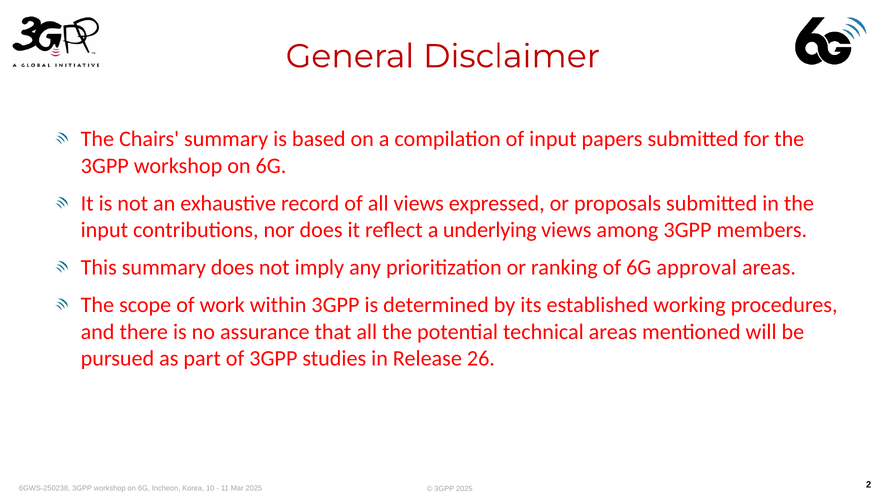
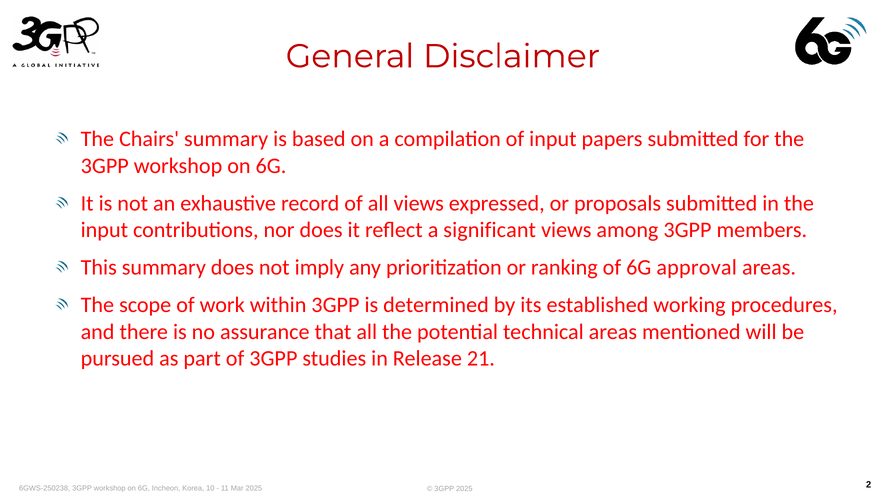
underlying: underlying -> significant (490, 230)
26: 26 -> 21 (481, 359)
